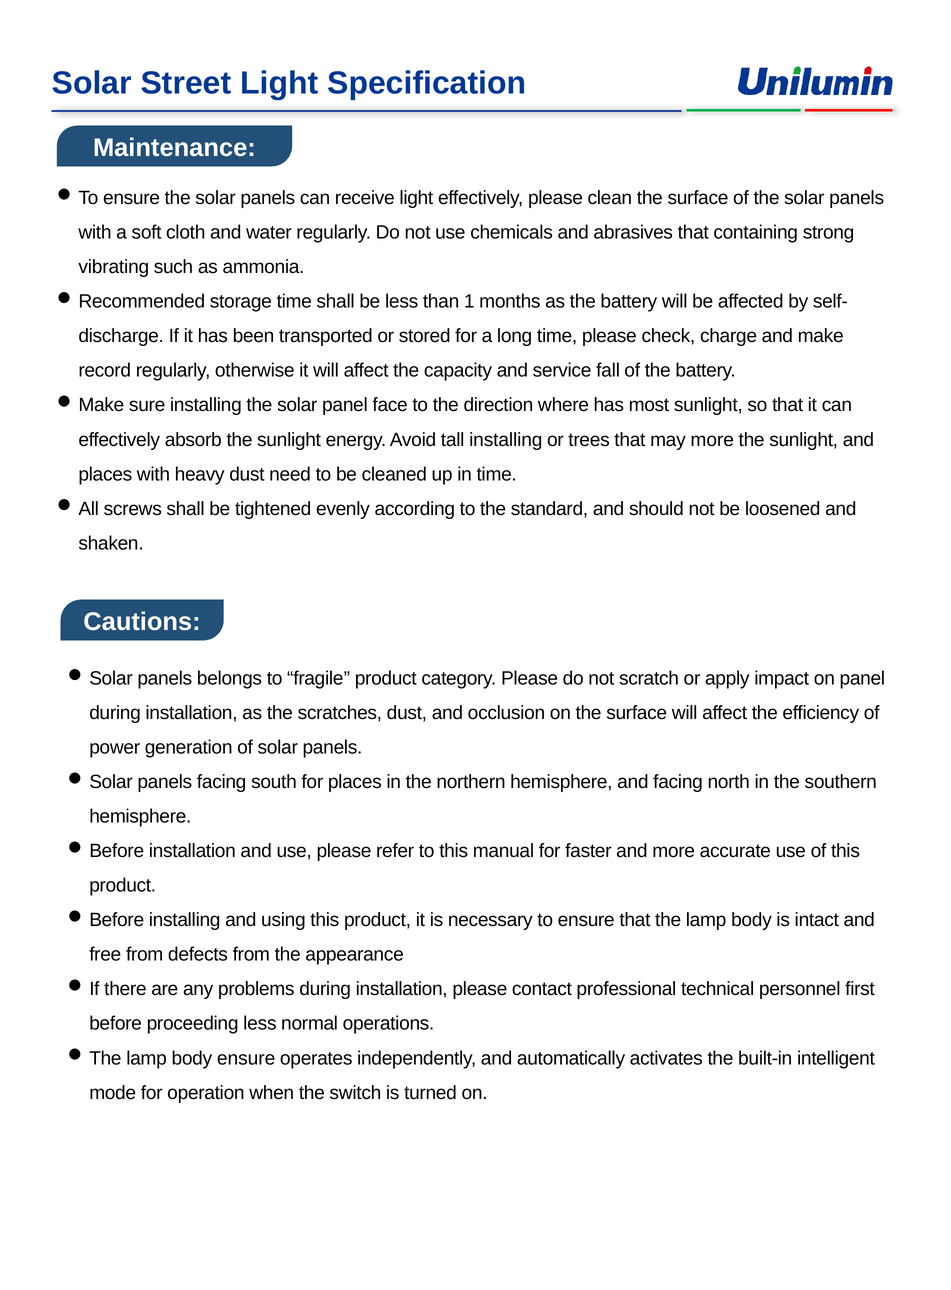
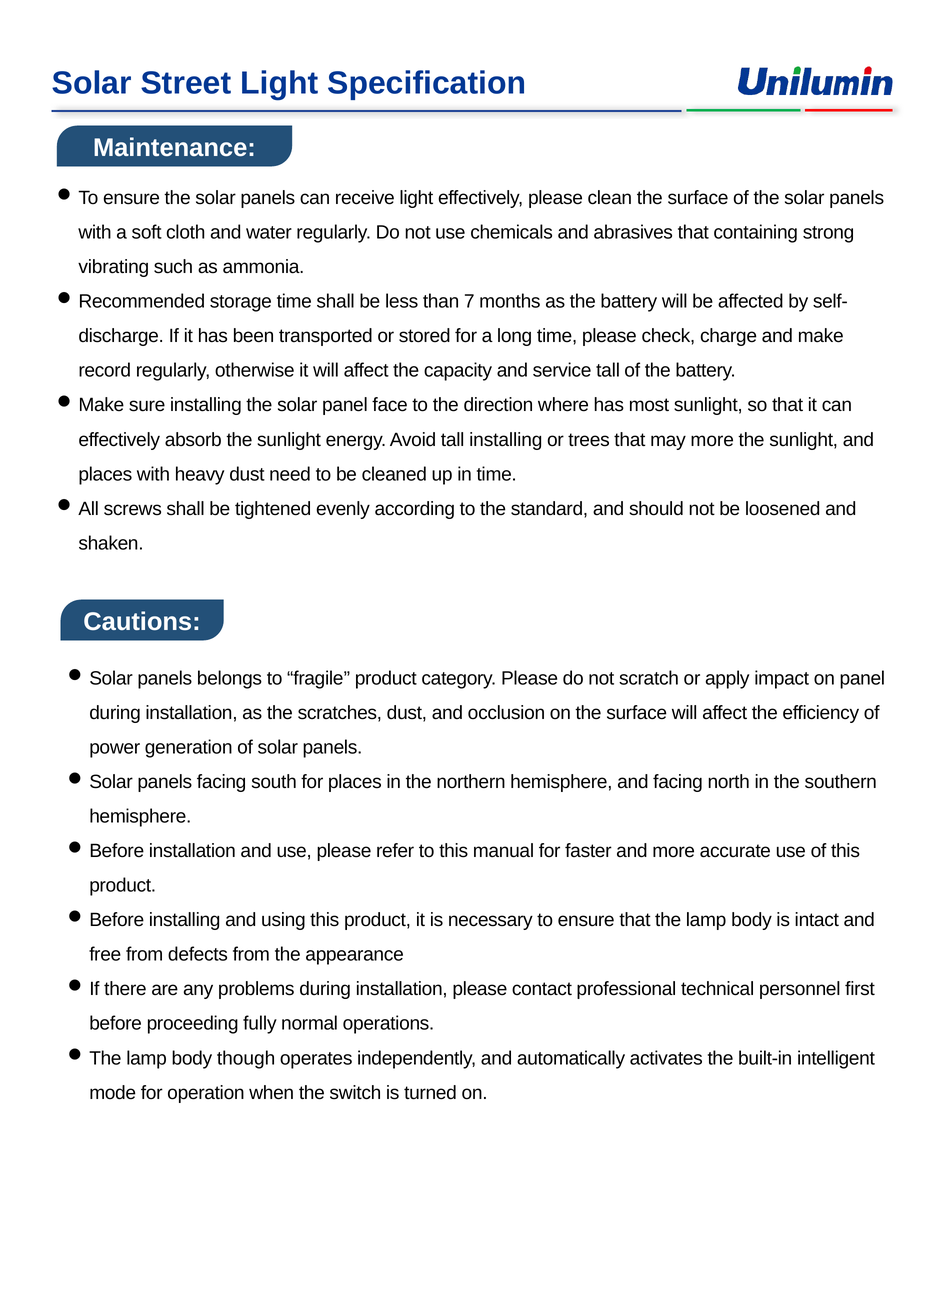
1: 1 -> 7 (469, 302)
service fall: fall -> tall (608, 371)
proceeding less: less -> fully (260, 1024)
body ensure: ensure -> though (246, 1058)
